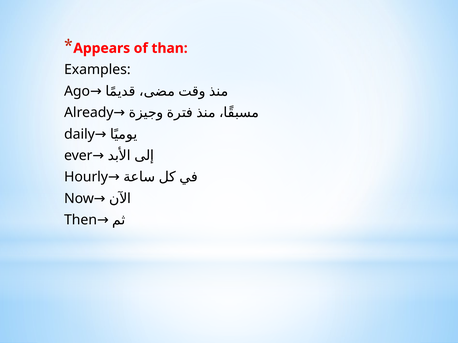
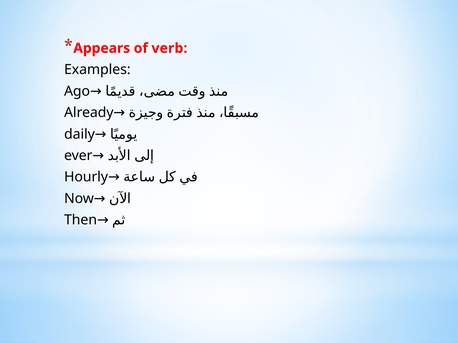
than: than -> verb (169, 48)
